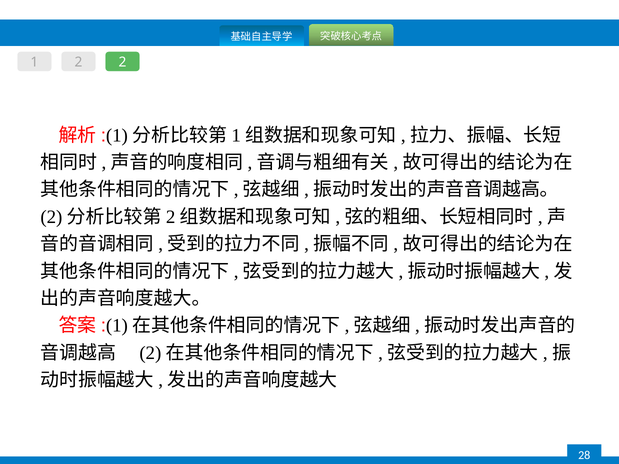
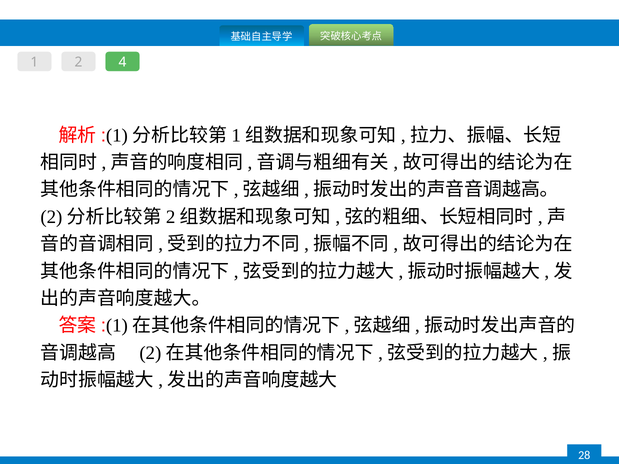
2 2: 2 -> 4 (122, 62)
